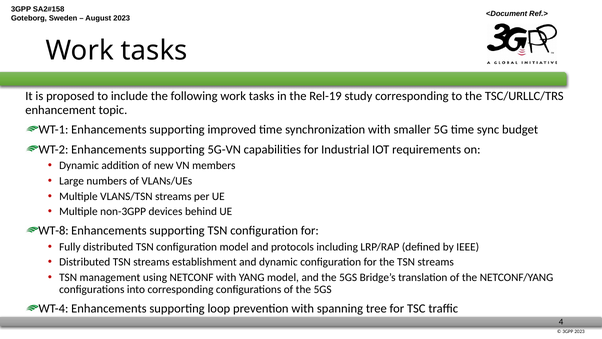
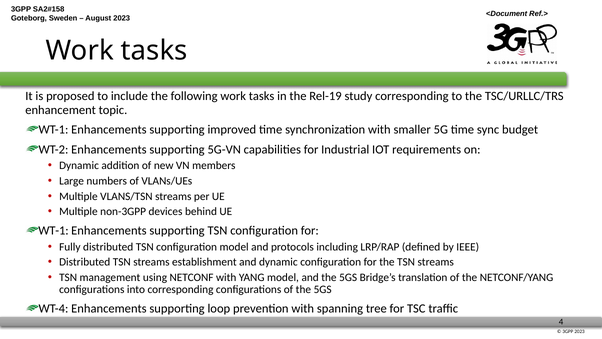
WT-8: WT-8 -> WT-1 (54, 231)
